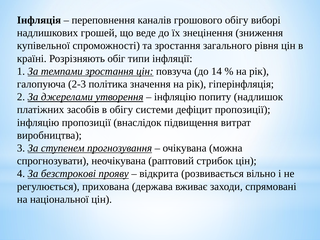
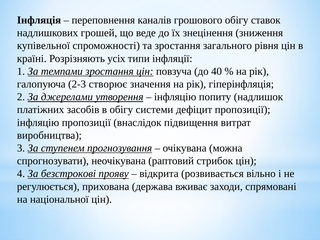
виборі: виборі -> ставок (266, 20)
обіг: обіг -> усіх (116, 59)
14: 14 -> 40 (217, 71)
політика: політика -> створює (108, 84)
